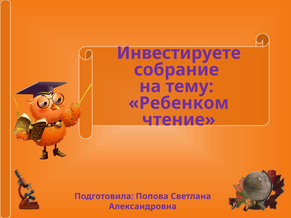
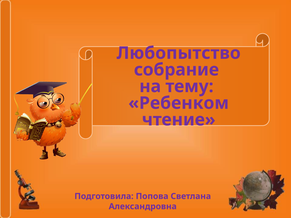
Инвестируете: Инвестируете -> Любопытство (179, 53)
